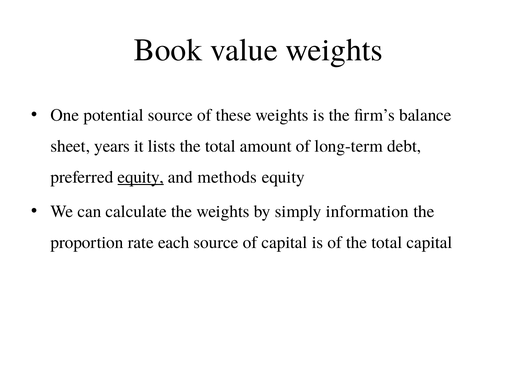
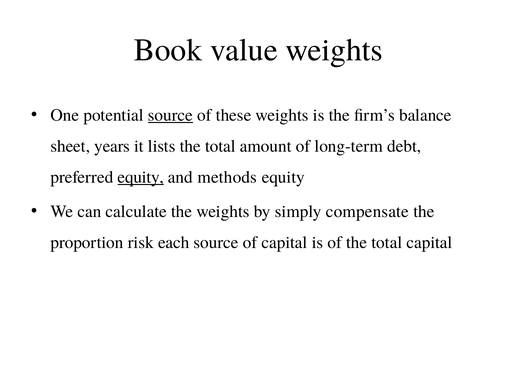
source underline: none -> present (170, 115)
information: information -> compensate (367, 211)
rate: rate -> risk (141, 242)
